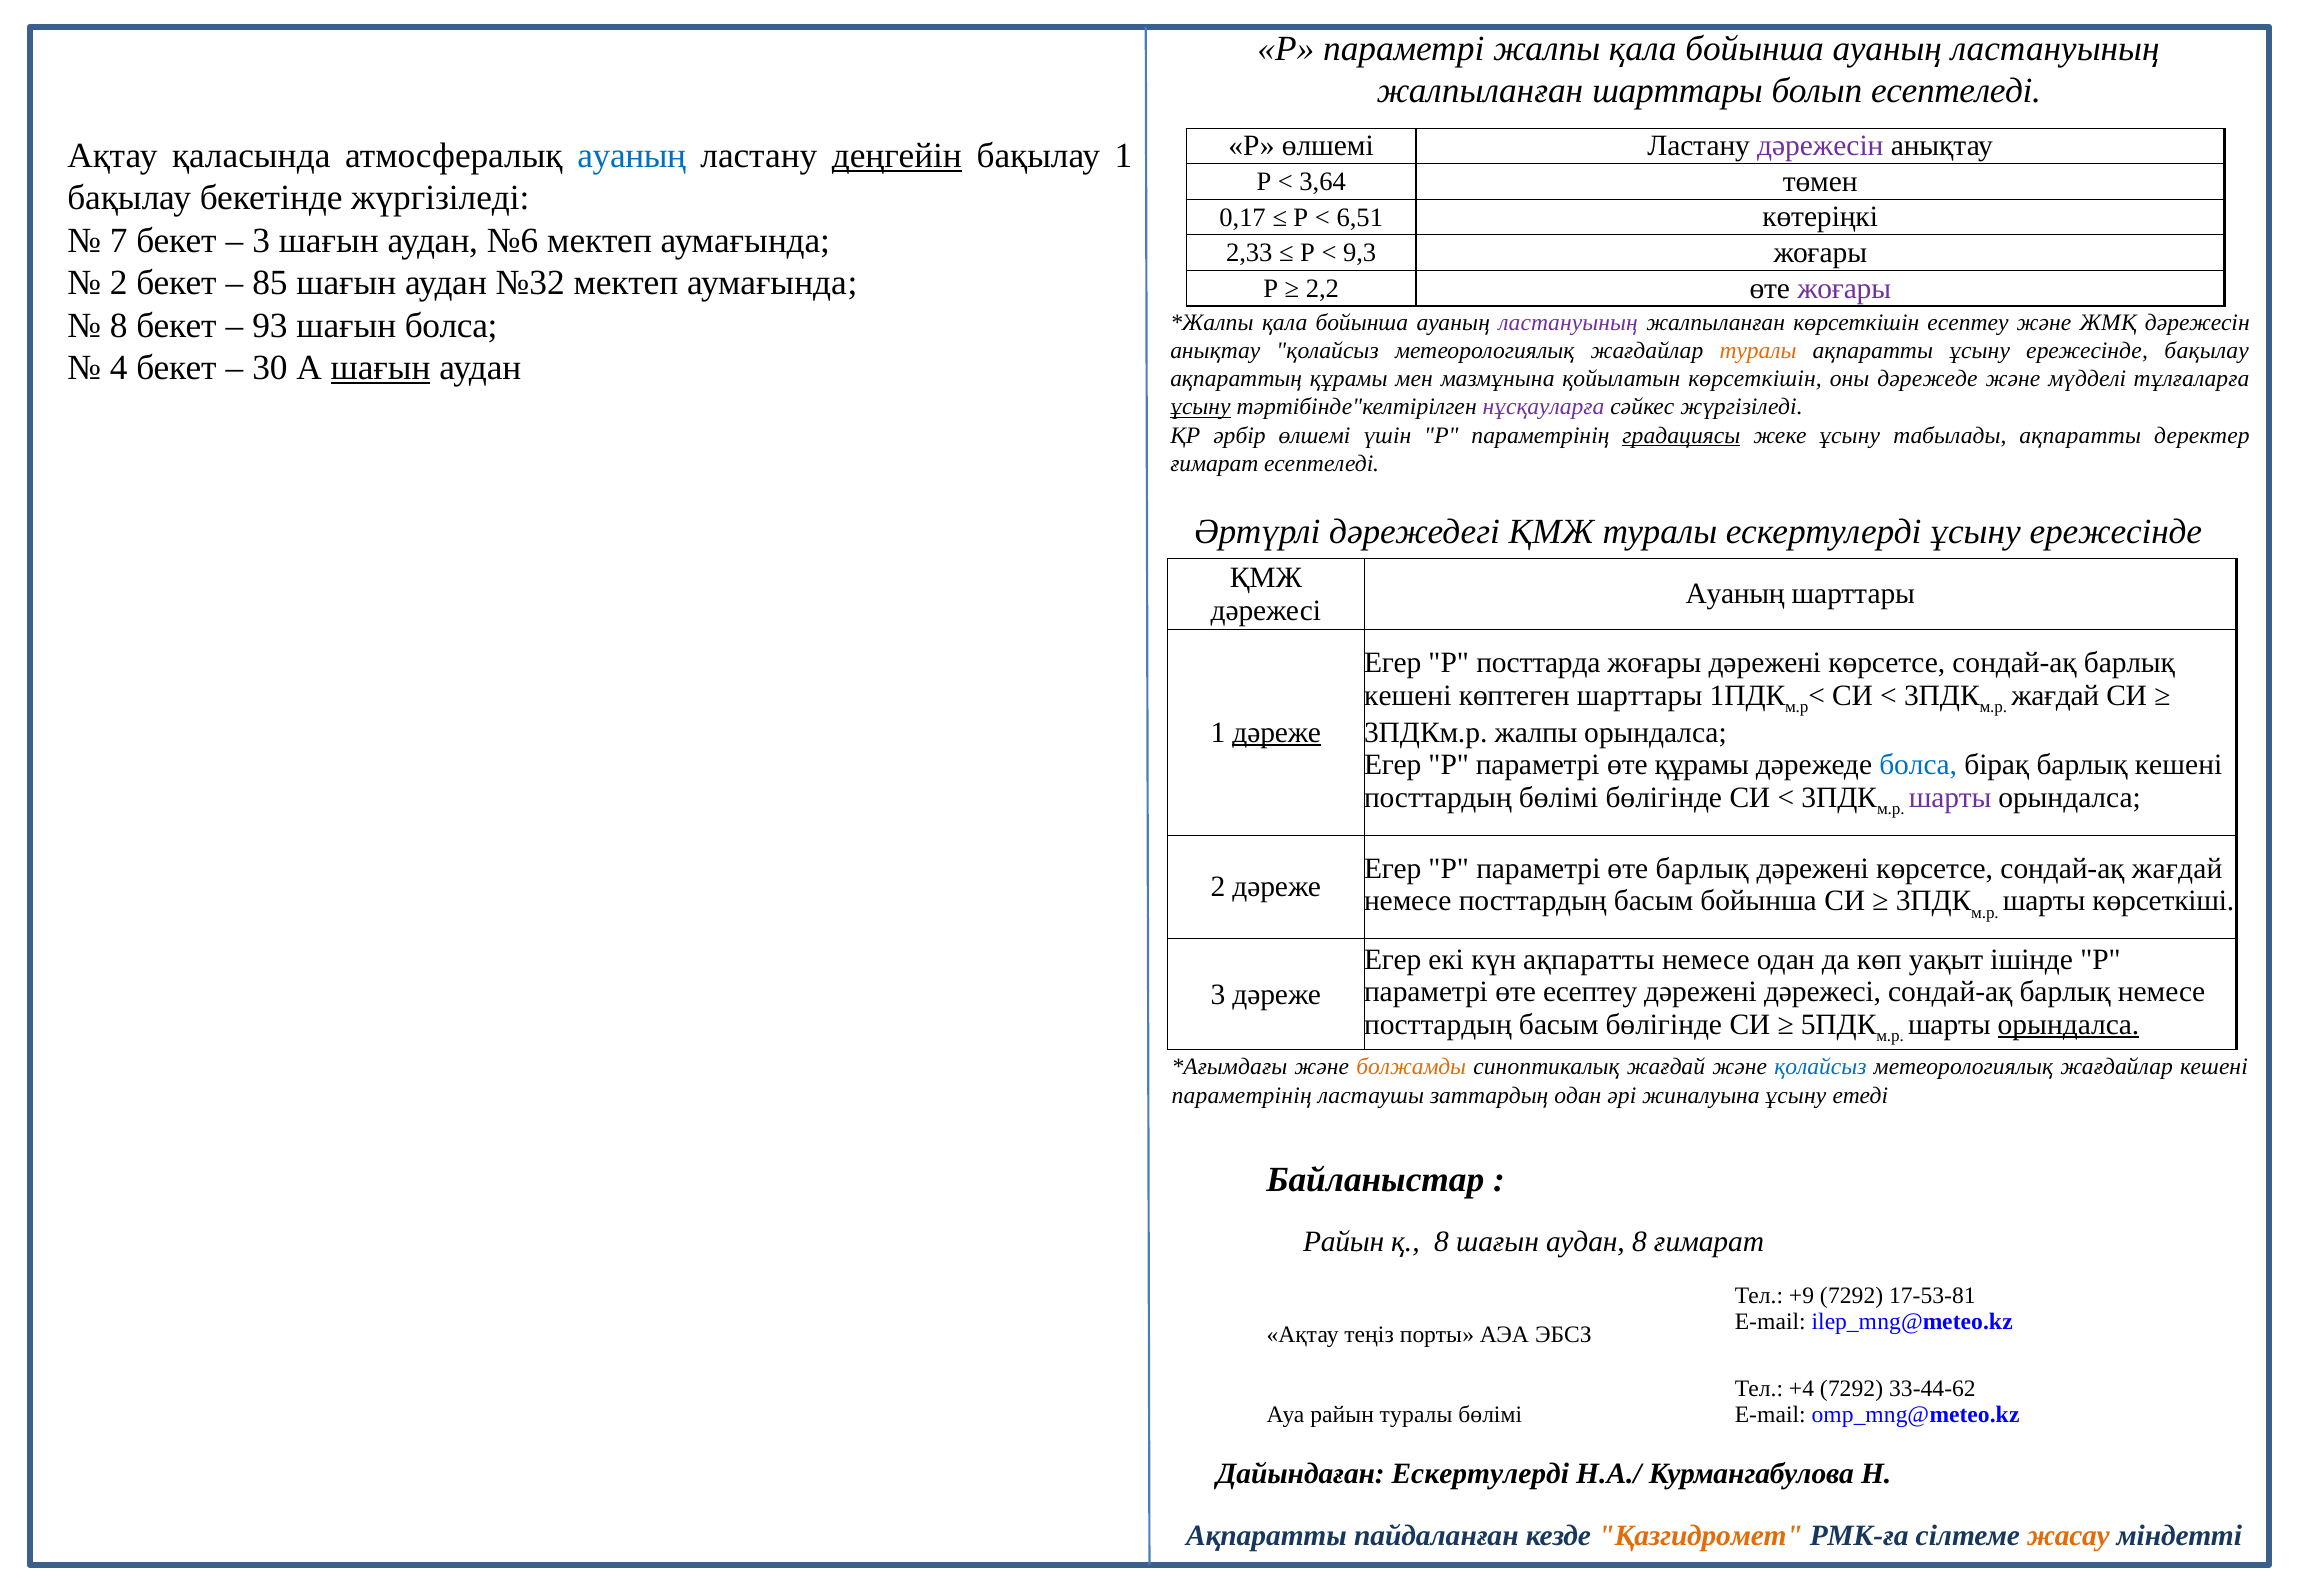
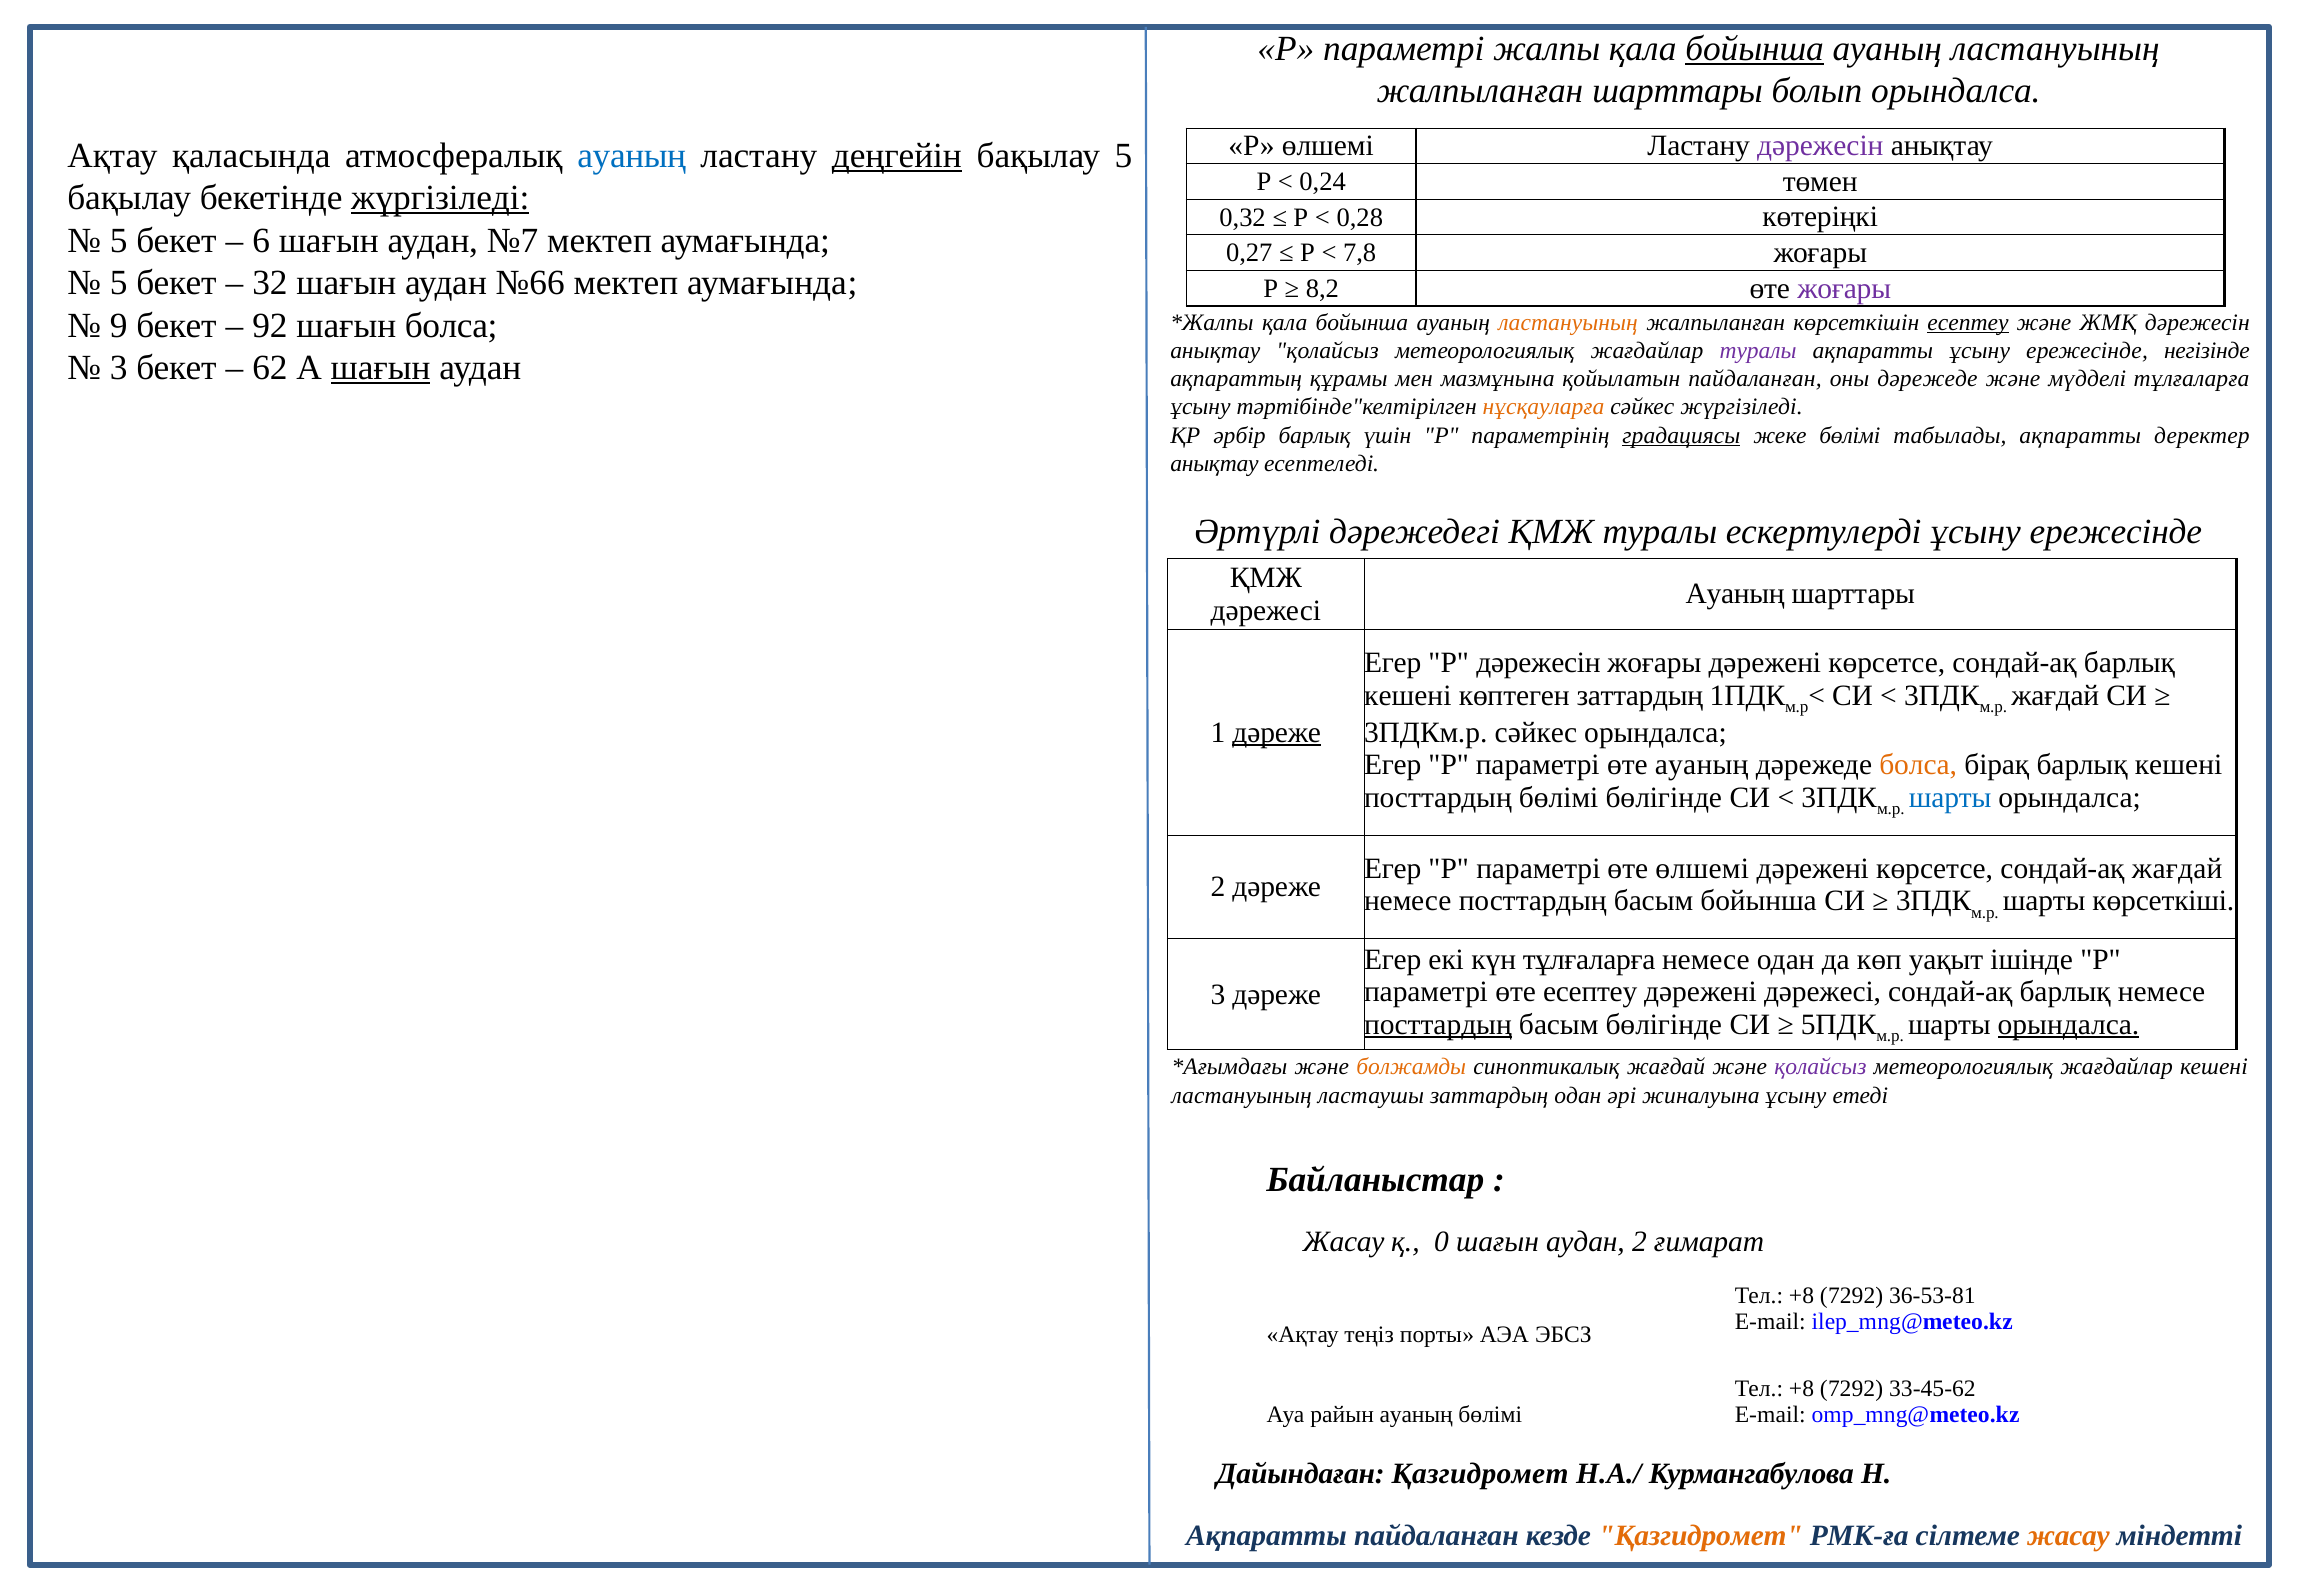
бойынша underline: none -> present (1755, 48)
болып есептеледі: есептеледі -> орындалса (1956, 91)
бақылау 1: 1 -> 5 (1124, 156)
3,64: 3,64 -> 0,24 (1323, 182)
жүргізіледі underline: none -> present (440, 198)
0,17: 0,17 -> 0,32 (1243, 217)
6,51: 6,51 -> 0,28 (1360, 217)
7: 7 -> 5 (119, 240)
3: 3 -> 6 (261, 240)
№6: №6 -> №7 (513, 240)
2,33: 2,33 -> 0,27 (1249, 253)
9,3: 9,3 -> 7,8 (1360, 253)
2: 2 -> 5 (119, 283)
85: 85 -> 32 (270, 283)
№32: №32 -> №66 (530, 283)
2,2: 2,2 -> 8,2 (1322, 288)
8: 8 -> 9 (119, 325)
93: 93 -> 92 (270, 325)
ластануының colour: purple -> orange (1568, 322)
есептеу underline: none -> present (1968, 322)
туралы colour: orange -> purple (1758, 351)
ережесінде бақылау: бақылау -> негізінде (2207, 351)
4: 4 -> 3 (119, 368)
30: 30 -> 62 (270, 368)
қойылатын көрсеткішін: көрсеткішін -> пайдаланған (1755, 379)
ұсыну underline: present -> none (1200, 407)
нұсқауларға colour: purple -> orange (1544, 407)
әрбір өлшемі: өлшемі -> барлық (1315, 435)
жеке ұсыну: ұсыну -> бөлімі (1850, 435)
ғимарат: ғимарат -> анықтау (1214, 464)
Р посттарда: посттарда -> дәрежесін (1538, 663)
көптеген шарттары: шарттары -> заттардың (1640, 695)
3ПДКм.р жалпы: жалпы -> сәйкес (1536, 732)
өте құрамы: құрамы -> ауаның (1702, 765)
болса colour: blue -> orange (1918, 765)
шарты colour: purple -> blue (1950, 797)
өте барлық: барлық -> өлшемі (1702, 868)
күн ақпаратты: ақпаратты -> тұлғаларға (1589, 959)
посттардың underline: none -> present (1438, 1024)
қолайсыз colour: blue -> purple (1820, 1067)
параметрінің: параметрінің -> ластануының (1242, 1095)
Райын: Райын -> Жасау (1344, 1241)
қ 8: 8 -> 0 (1441, 1241)
аудан 8: 8 -> 2 (1639, 1241)
+9: +9 -> +8 (1802, 1295)
17-53-81: 17-53-81 -> 36-53-81 (1932, 1295)
+4: +4 -> +8 (1802, 1388)
33-44-62: 33-44-62 -> 33-45-62 (1932, 1388)
райын туралы: туралы -> ауаның (1416, 1415)
Дайындаған Ескертулерді: Ескертулерді -> Қазгидромет (1480, 1473)
